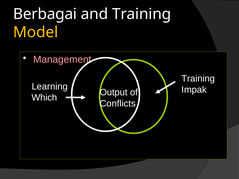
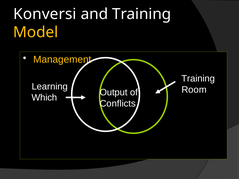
Berbagai: Berbagai -> Konversi (45, 14)
Management colour: pink -> yellow (62, 60)
Impak: Impak -> Room (194, 90)
